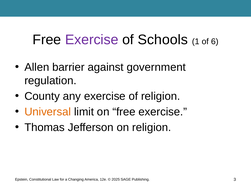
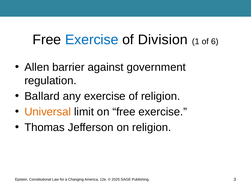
Exercise colour: purple -> blue (92, 40)
Schools: Schools -> Division (163, 40)
County: County -> Ballard (42, 96)
